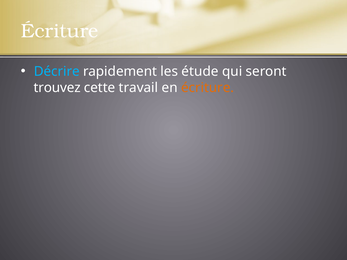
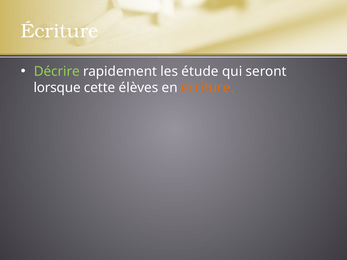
Décrire colour: light blue -> light green (57, 71)
trouvez: trouvez -> lorsque (57, 88)
travail: travail -> élèves (138, 88)
